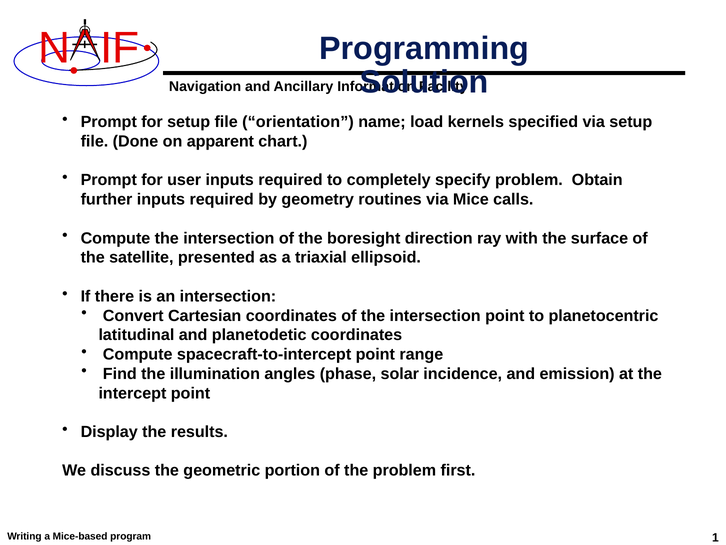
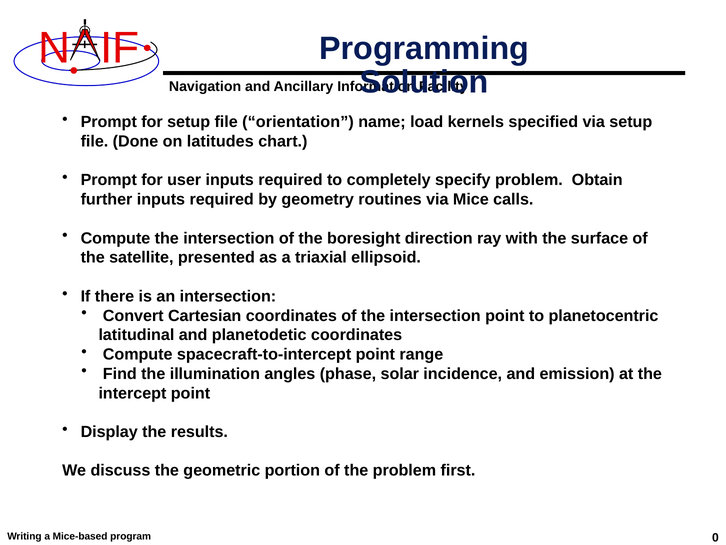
apparent: apparent -> latitudes (220, 141)
1: 1 -> 0 (715, 537)
